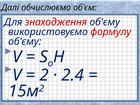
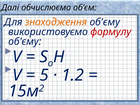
знаходження colour: red -> orange (56, 22)
2: 2 -> 5 (44, 75)
2.4: 2.4 -> 1.2 (73, 75)
